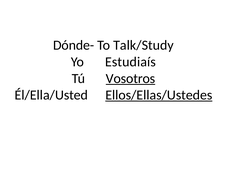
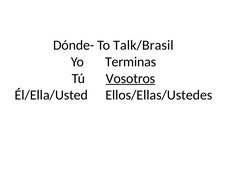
Talk/Study: Talk/Study -> Talk/Brasil (143, 45)
Estudiaís: Estudiaís -> Terminas (131, 62)
Ellos/Ellas/Ustedes underline: present -> none (159, 95)
